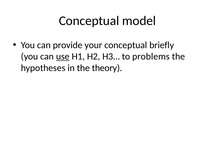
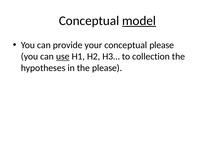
model underline: none -> present (139, 21)
conceptual briefly: briefly -> please (162, 45)
problems: problems -> collection (151, 57)
the theory: theory -> please (107, 68)
